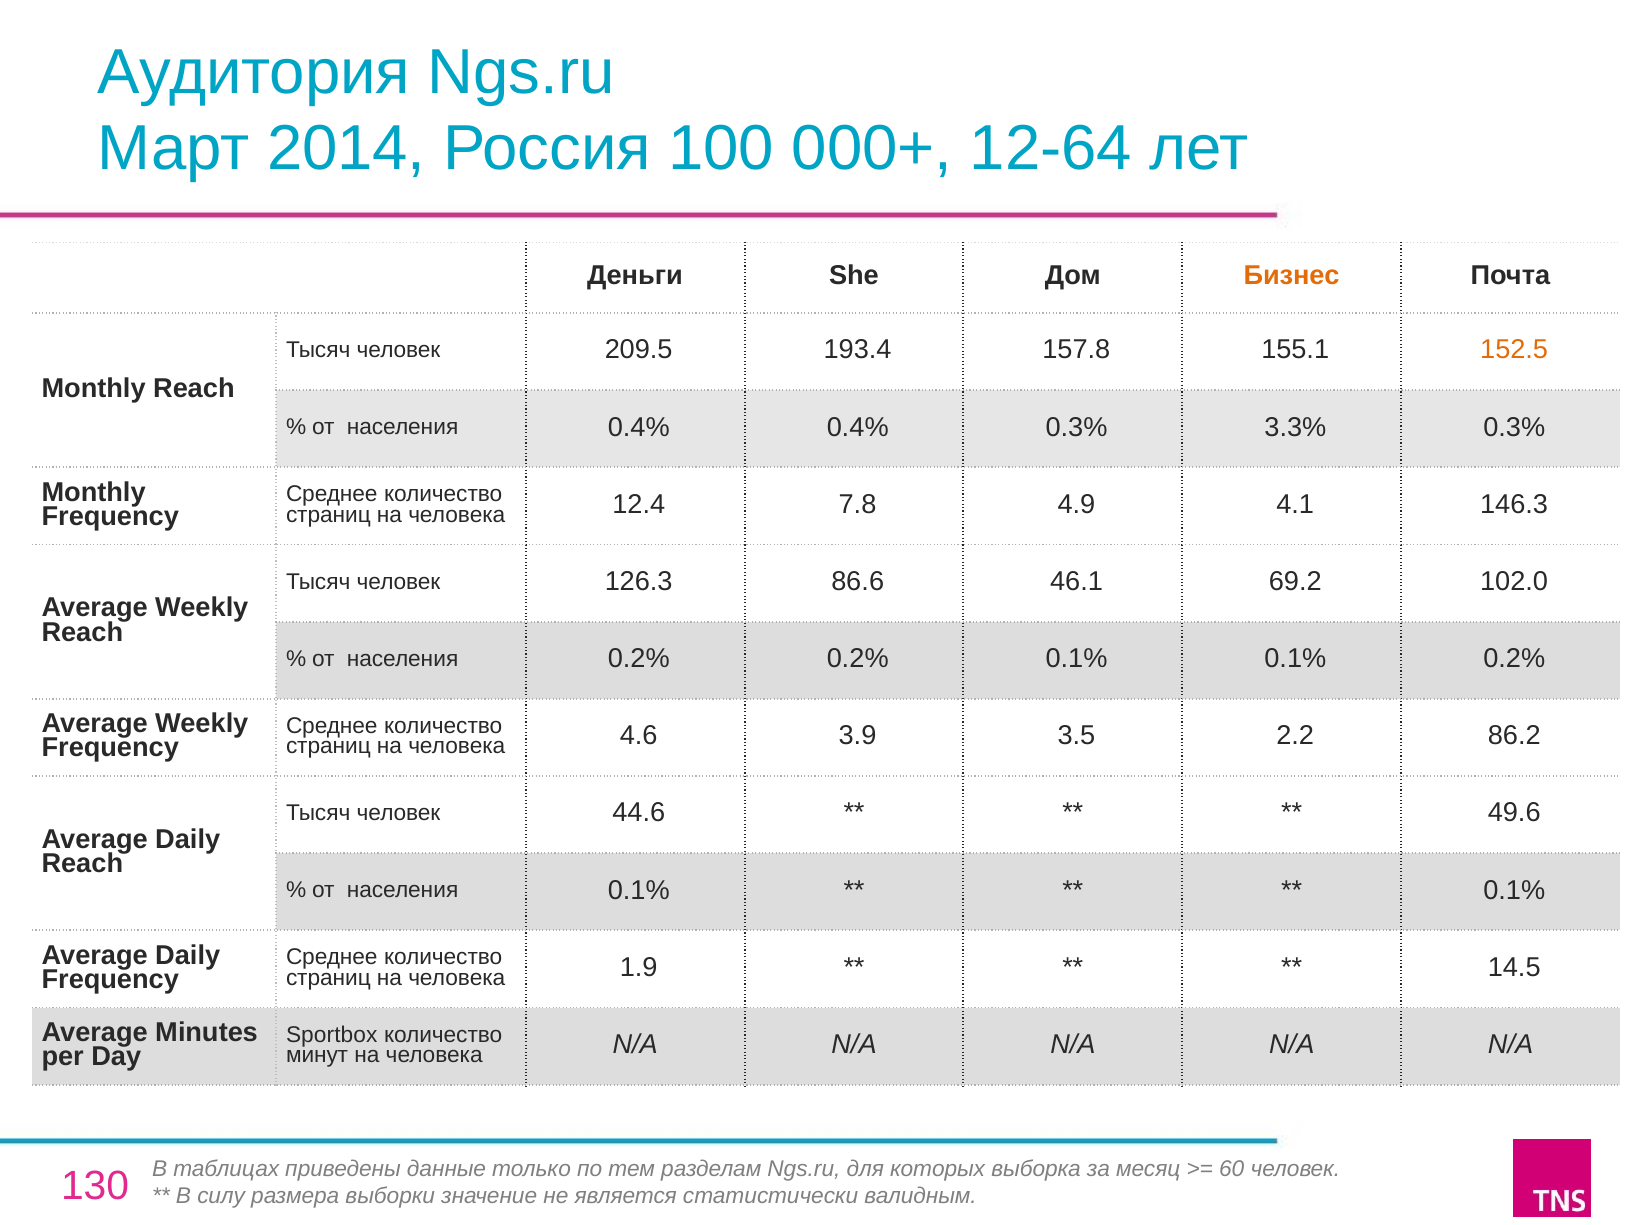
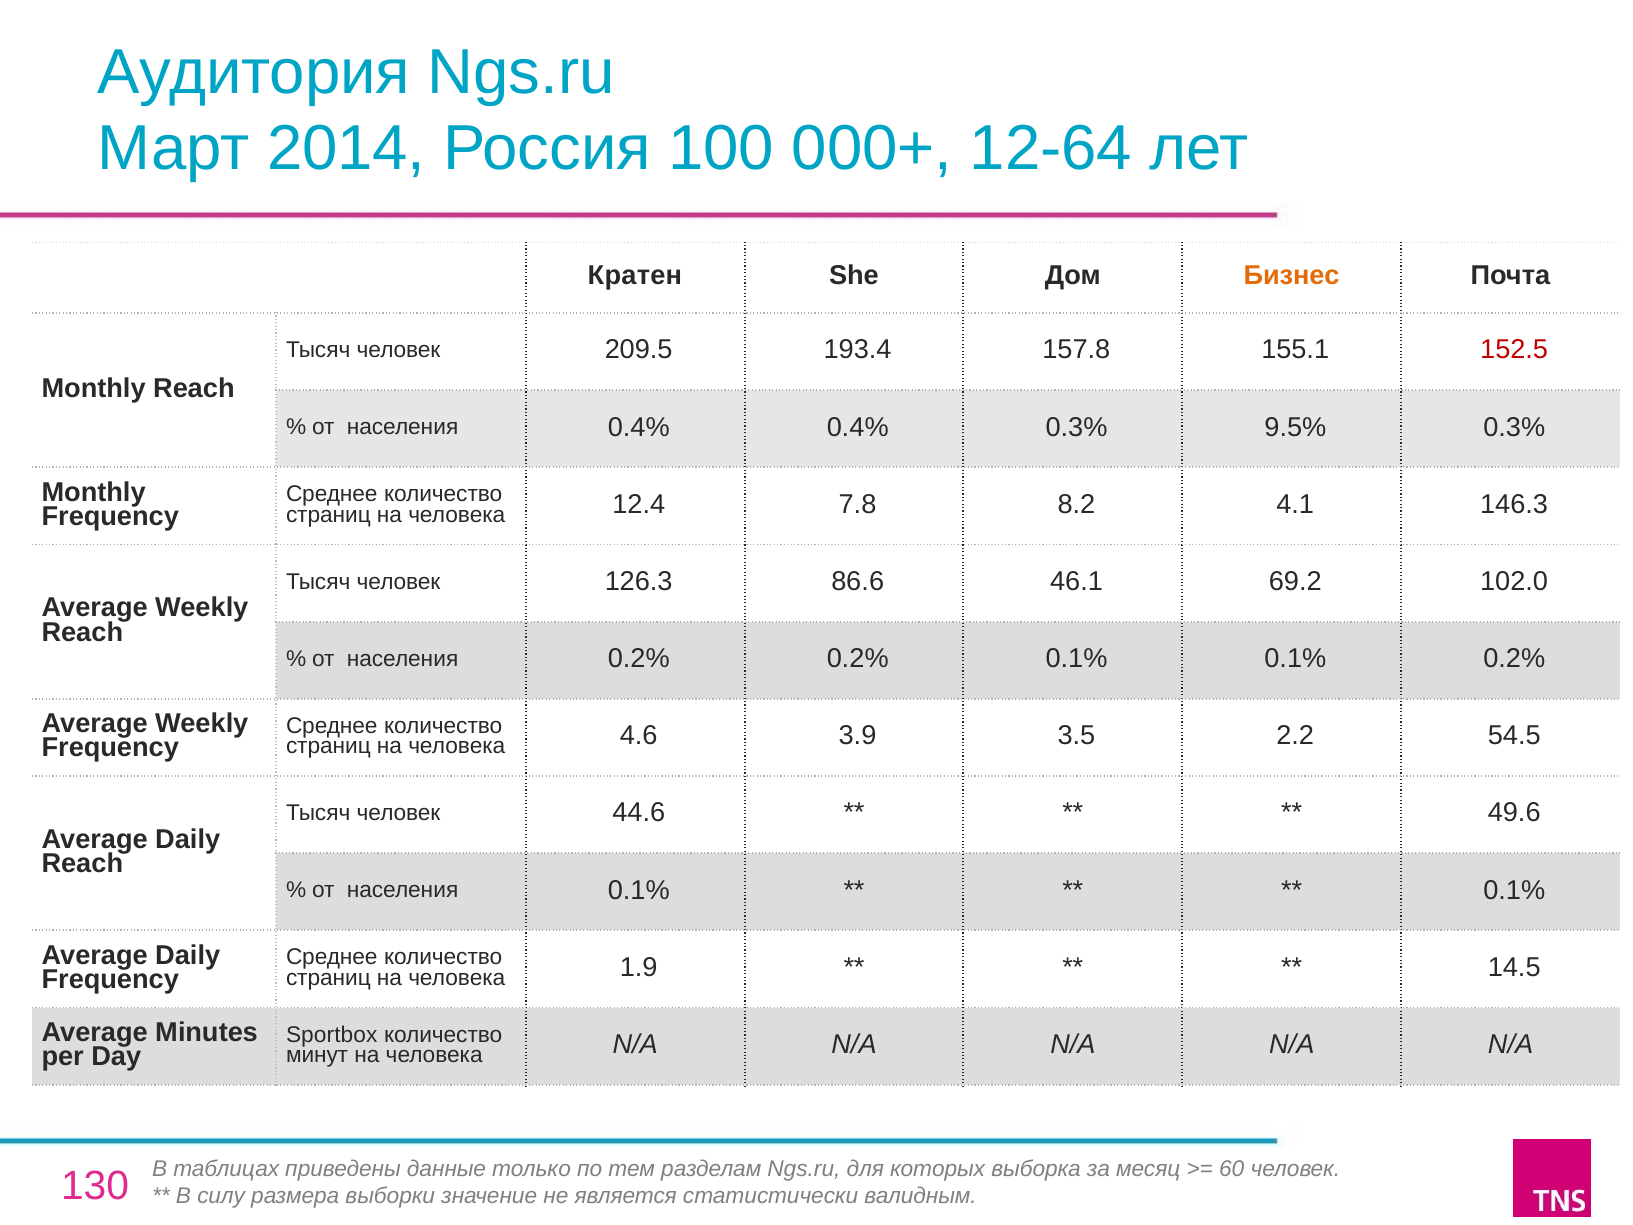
Деньги: Деньги -> Кратен (635, 276)
152.5 colour: orange -> red (1514, 350)
3.3%: 3.3% -> 9.5% (1295, 427)
4.9: 4.9 -> 8.2 (1076, 504)
86.2: 86.2 -> 54.5 (1514, 736)
